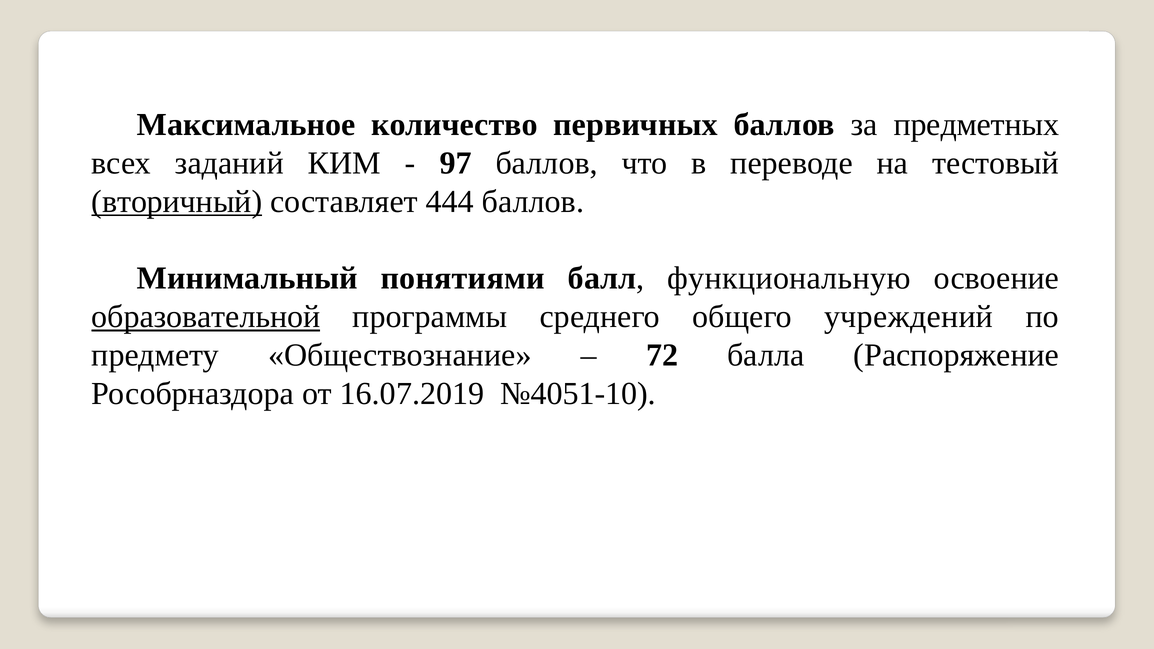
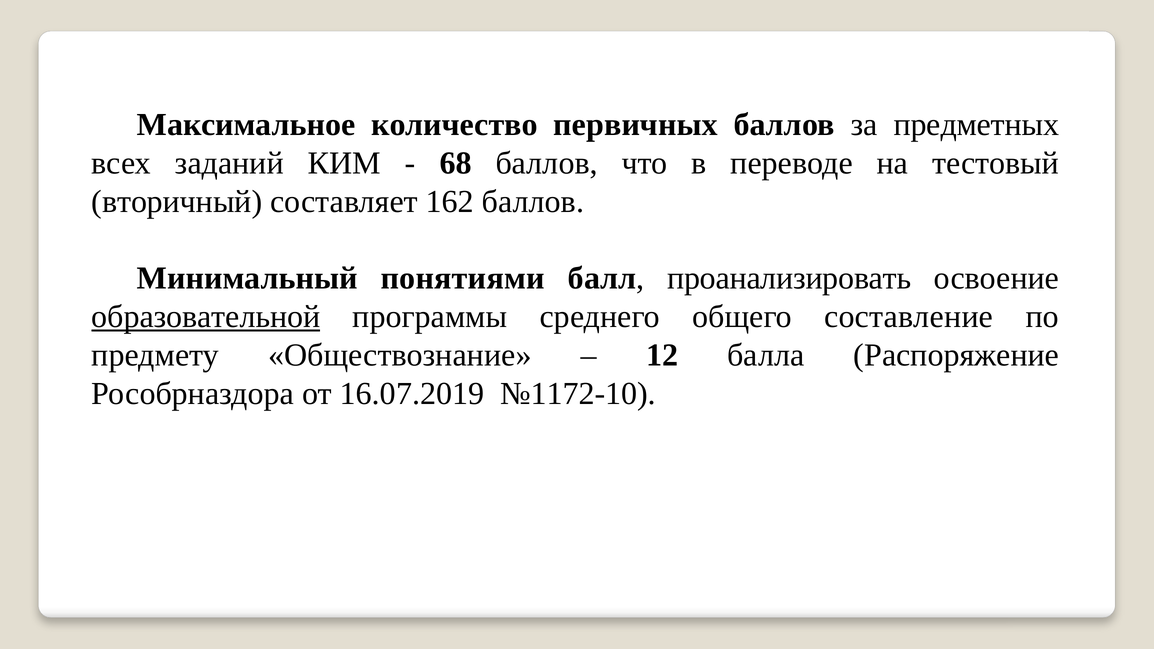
97: 97 -> 68 (456, 163)
вторичный underline: present -> none (177, 201)
444: 444 -> 162 (450, 201)
функциональную: функциональную -> проанализировать (789, 278)
учреждений: учреждений -> составление (909, 317)
72: 72 -> 12 (662, 355)
№4051-10: №4051-10 -> №1172-10 (578, 394)
